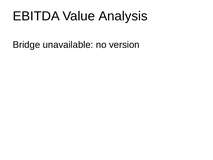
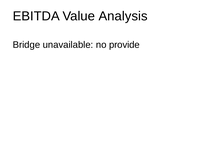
version: version -> provide (124, 45)
